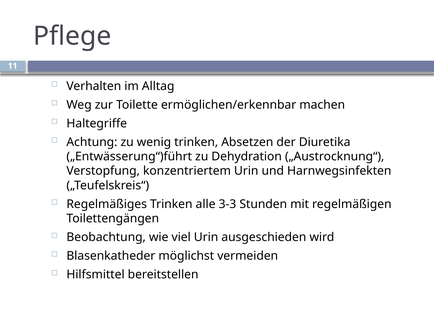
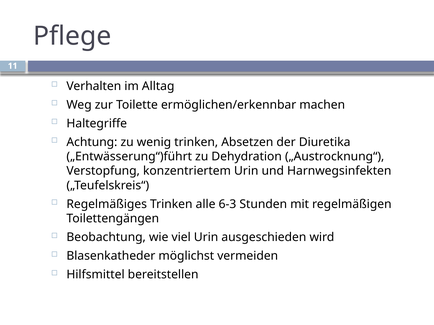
3-3: 3-3 -> 6-3 (227, 204)
